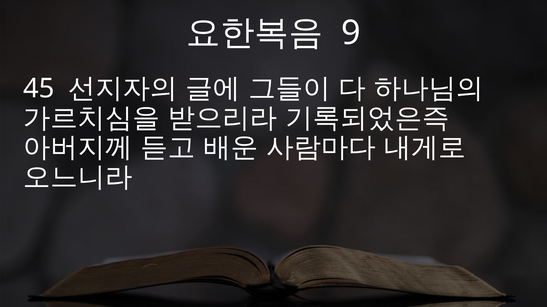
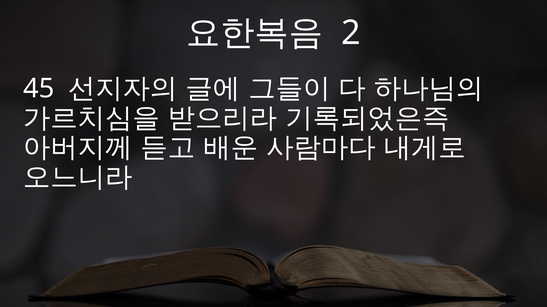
9: 9 -> 2 (351, 33)
